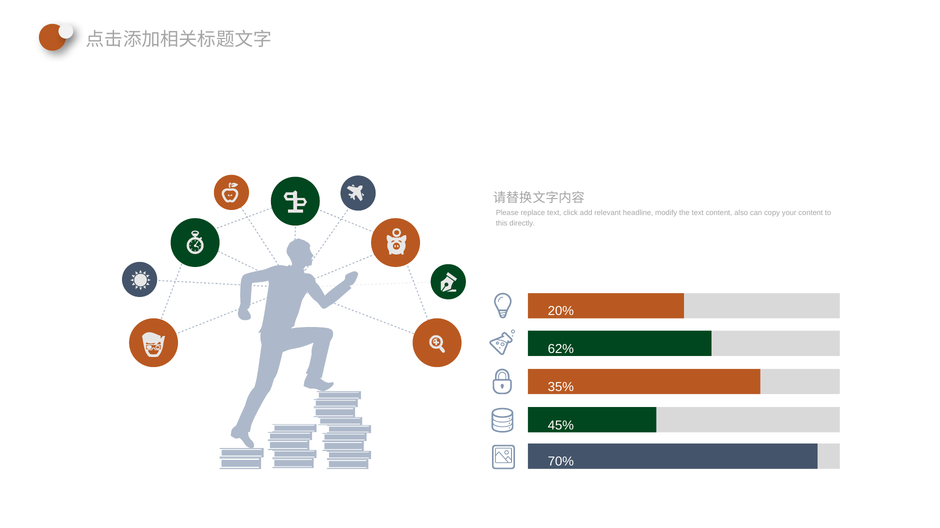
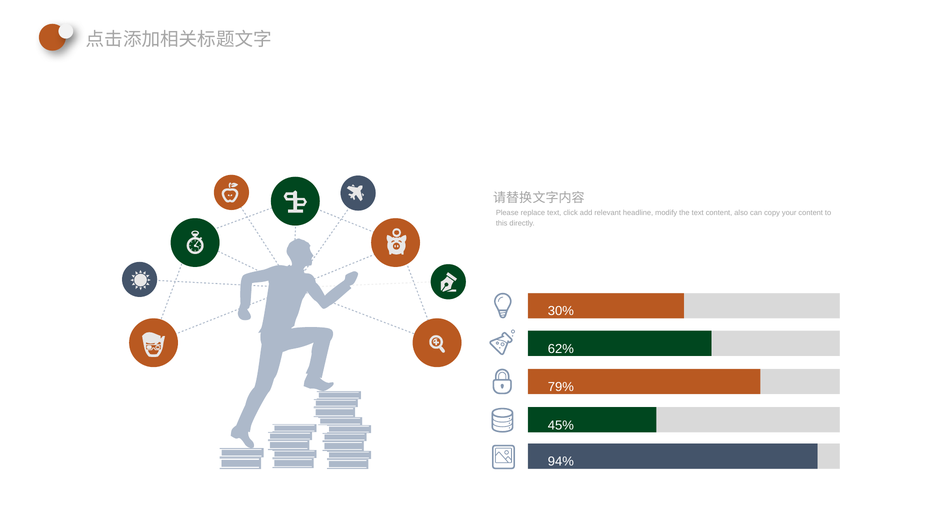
20%: 20% -> 30% (561, 312)
35%: 35% -> 79% (561, 387)
70%: 70% -> 94% (561, 462)
